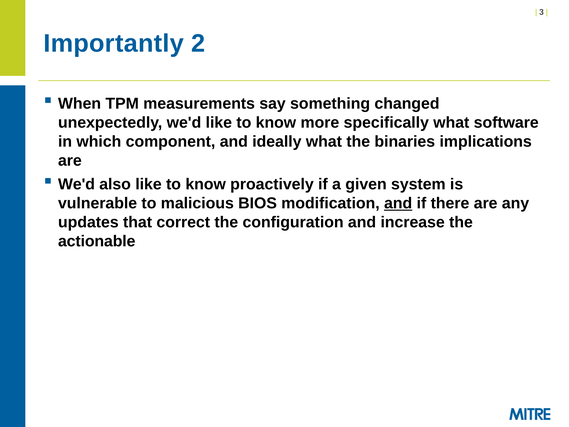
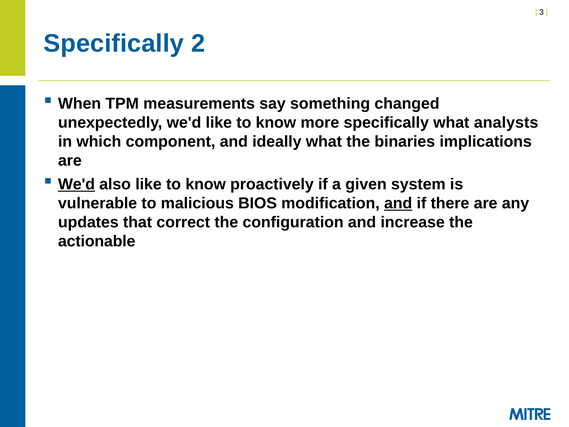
Importantly: Importantly -> Specifically (114, 43)
software: software -> analysts (506, 123)
We'd underline: none -> present (76, 184)
